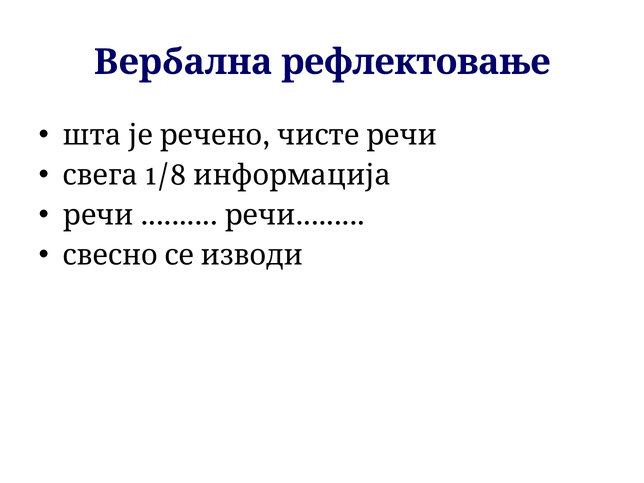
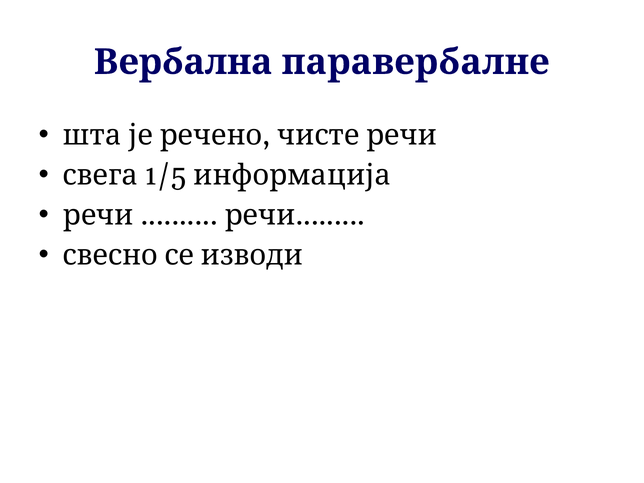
рефлектовање: рефлектовање -> паравербалне (416, 62)
1/8: 1/8 -> 1/5 (166, 175)
